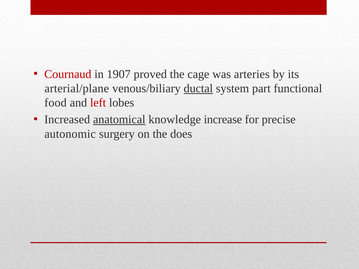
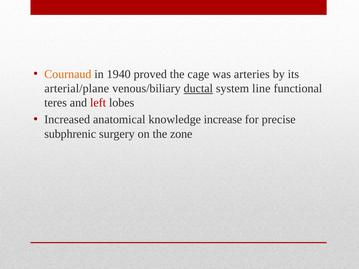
Cournaud colour: red -> orange (68, 74)
1907: 1907 -> 1940 (119, 74)
part: part -> line (261, 88)
food: food -> teres (56, 103)
anatomical underline: present -> none (119, 120)
autonomic: autonomic -> subphrenic (70, 134)
does: does -> zone (181, 134)
